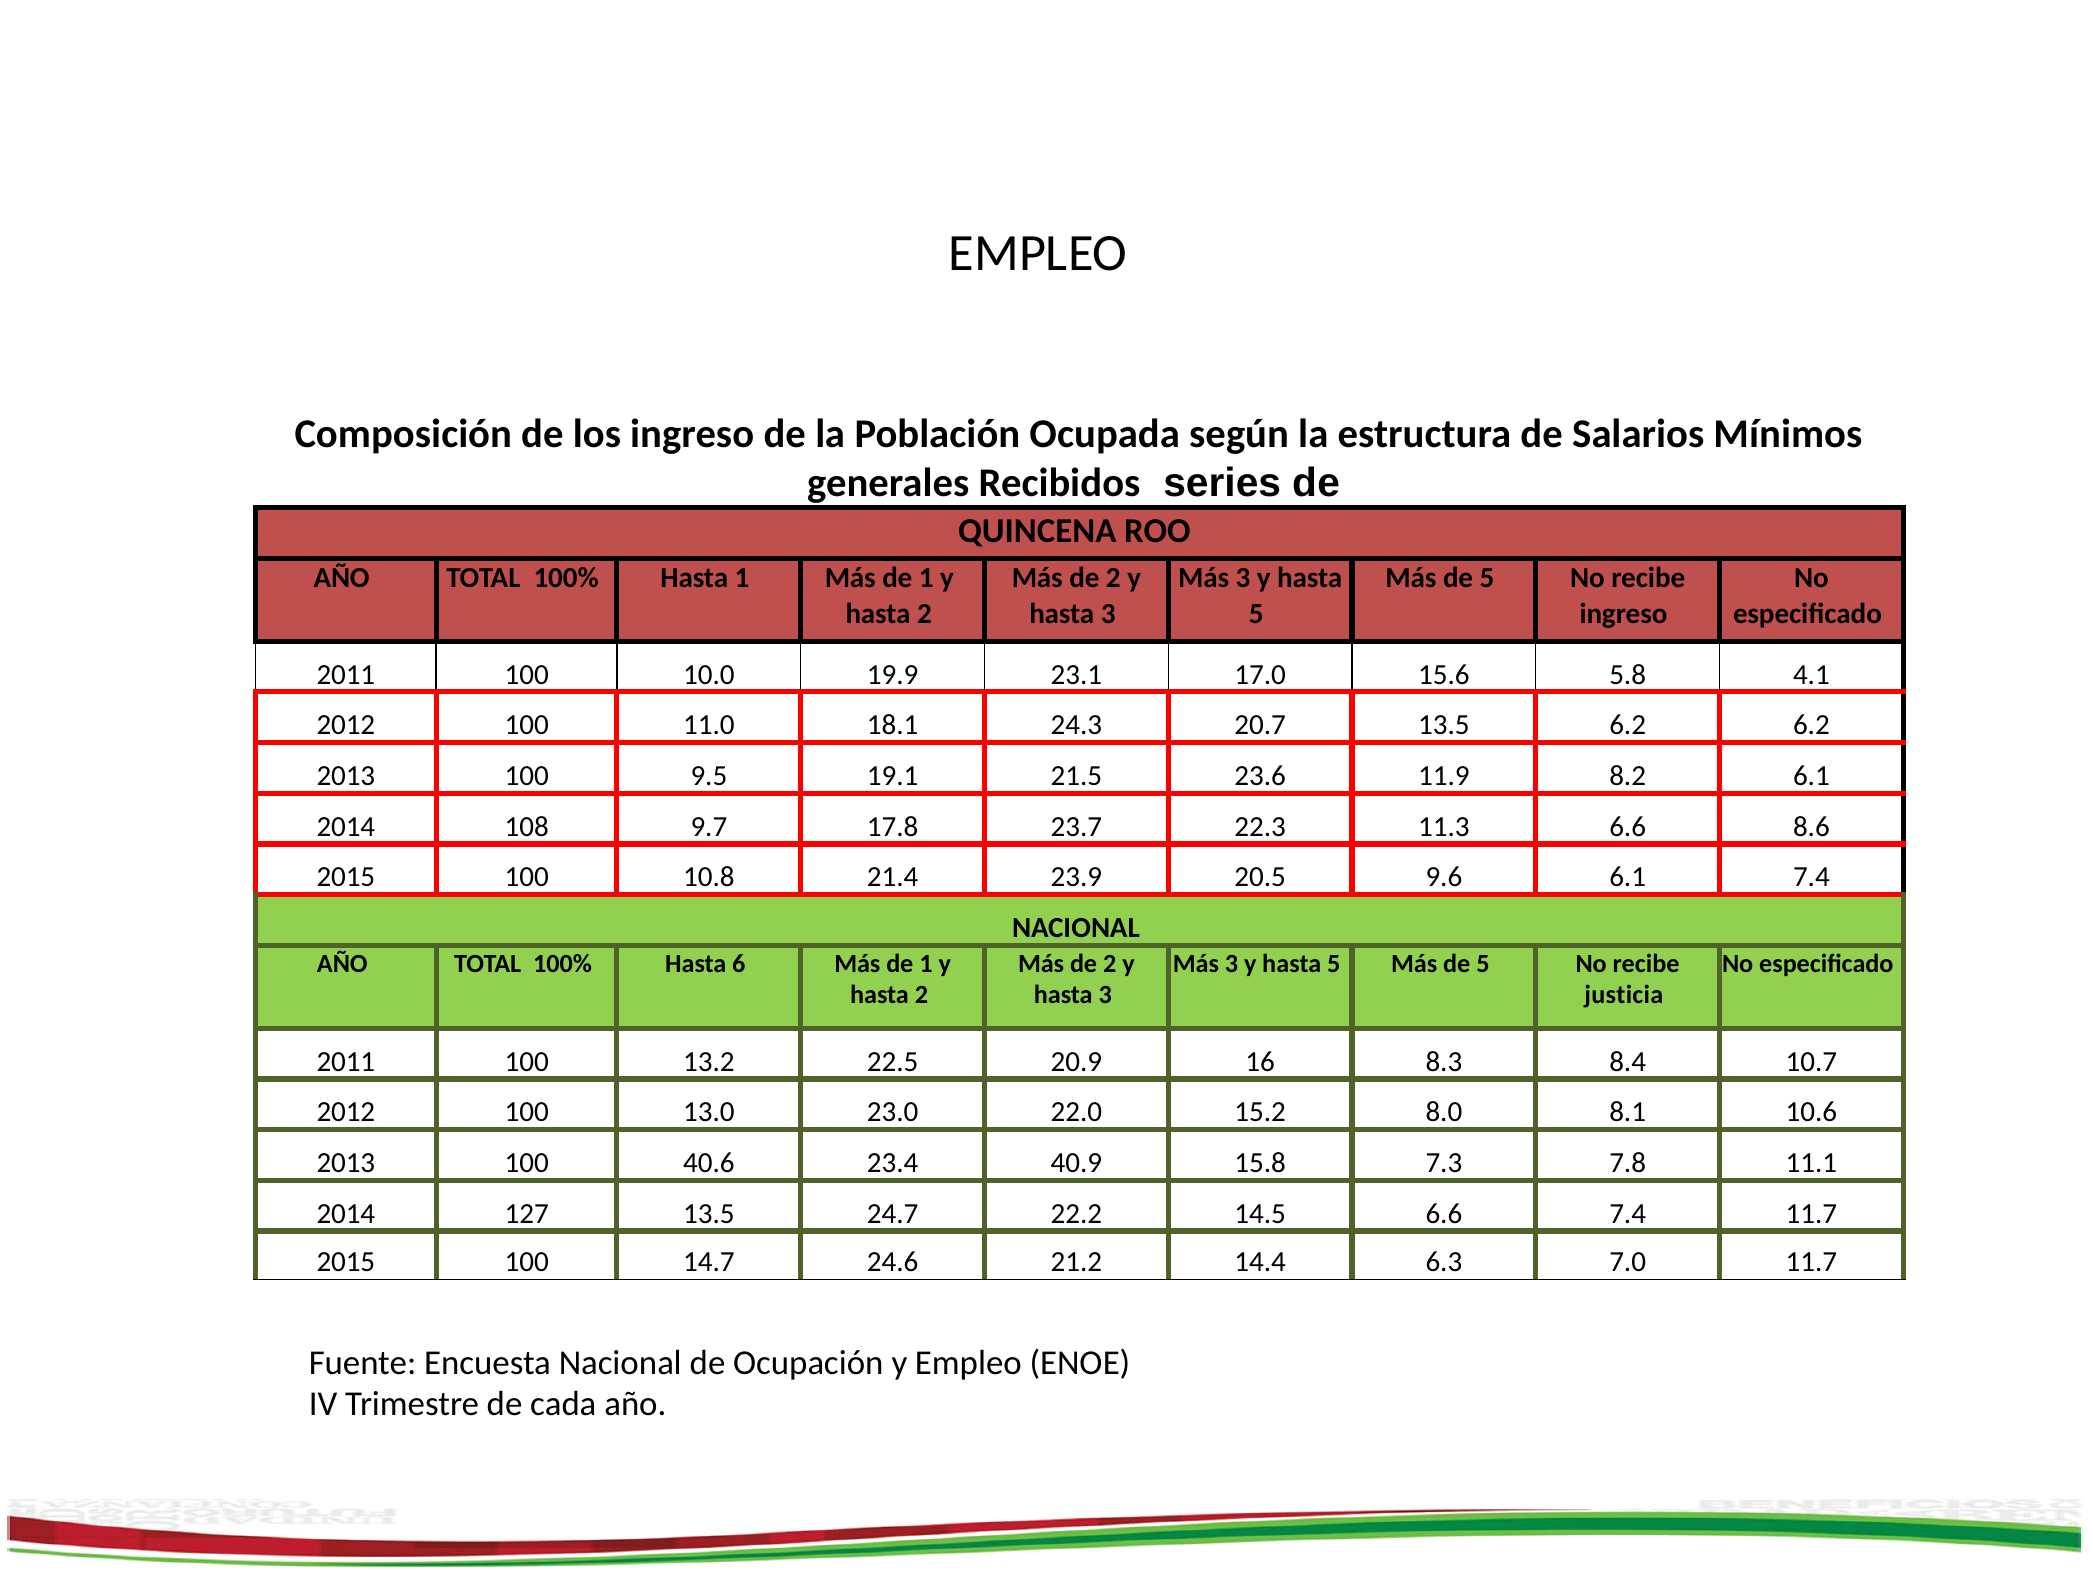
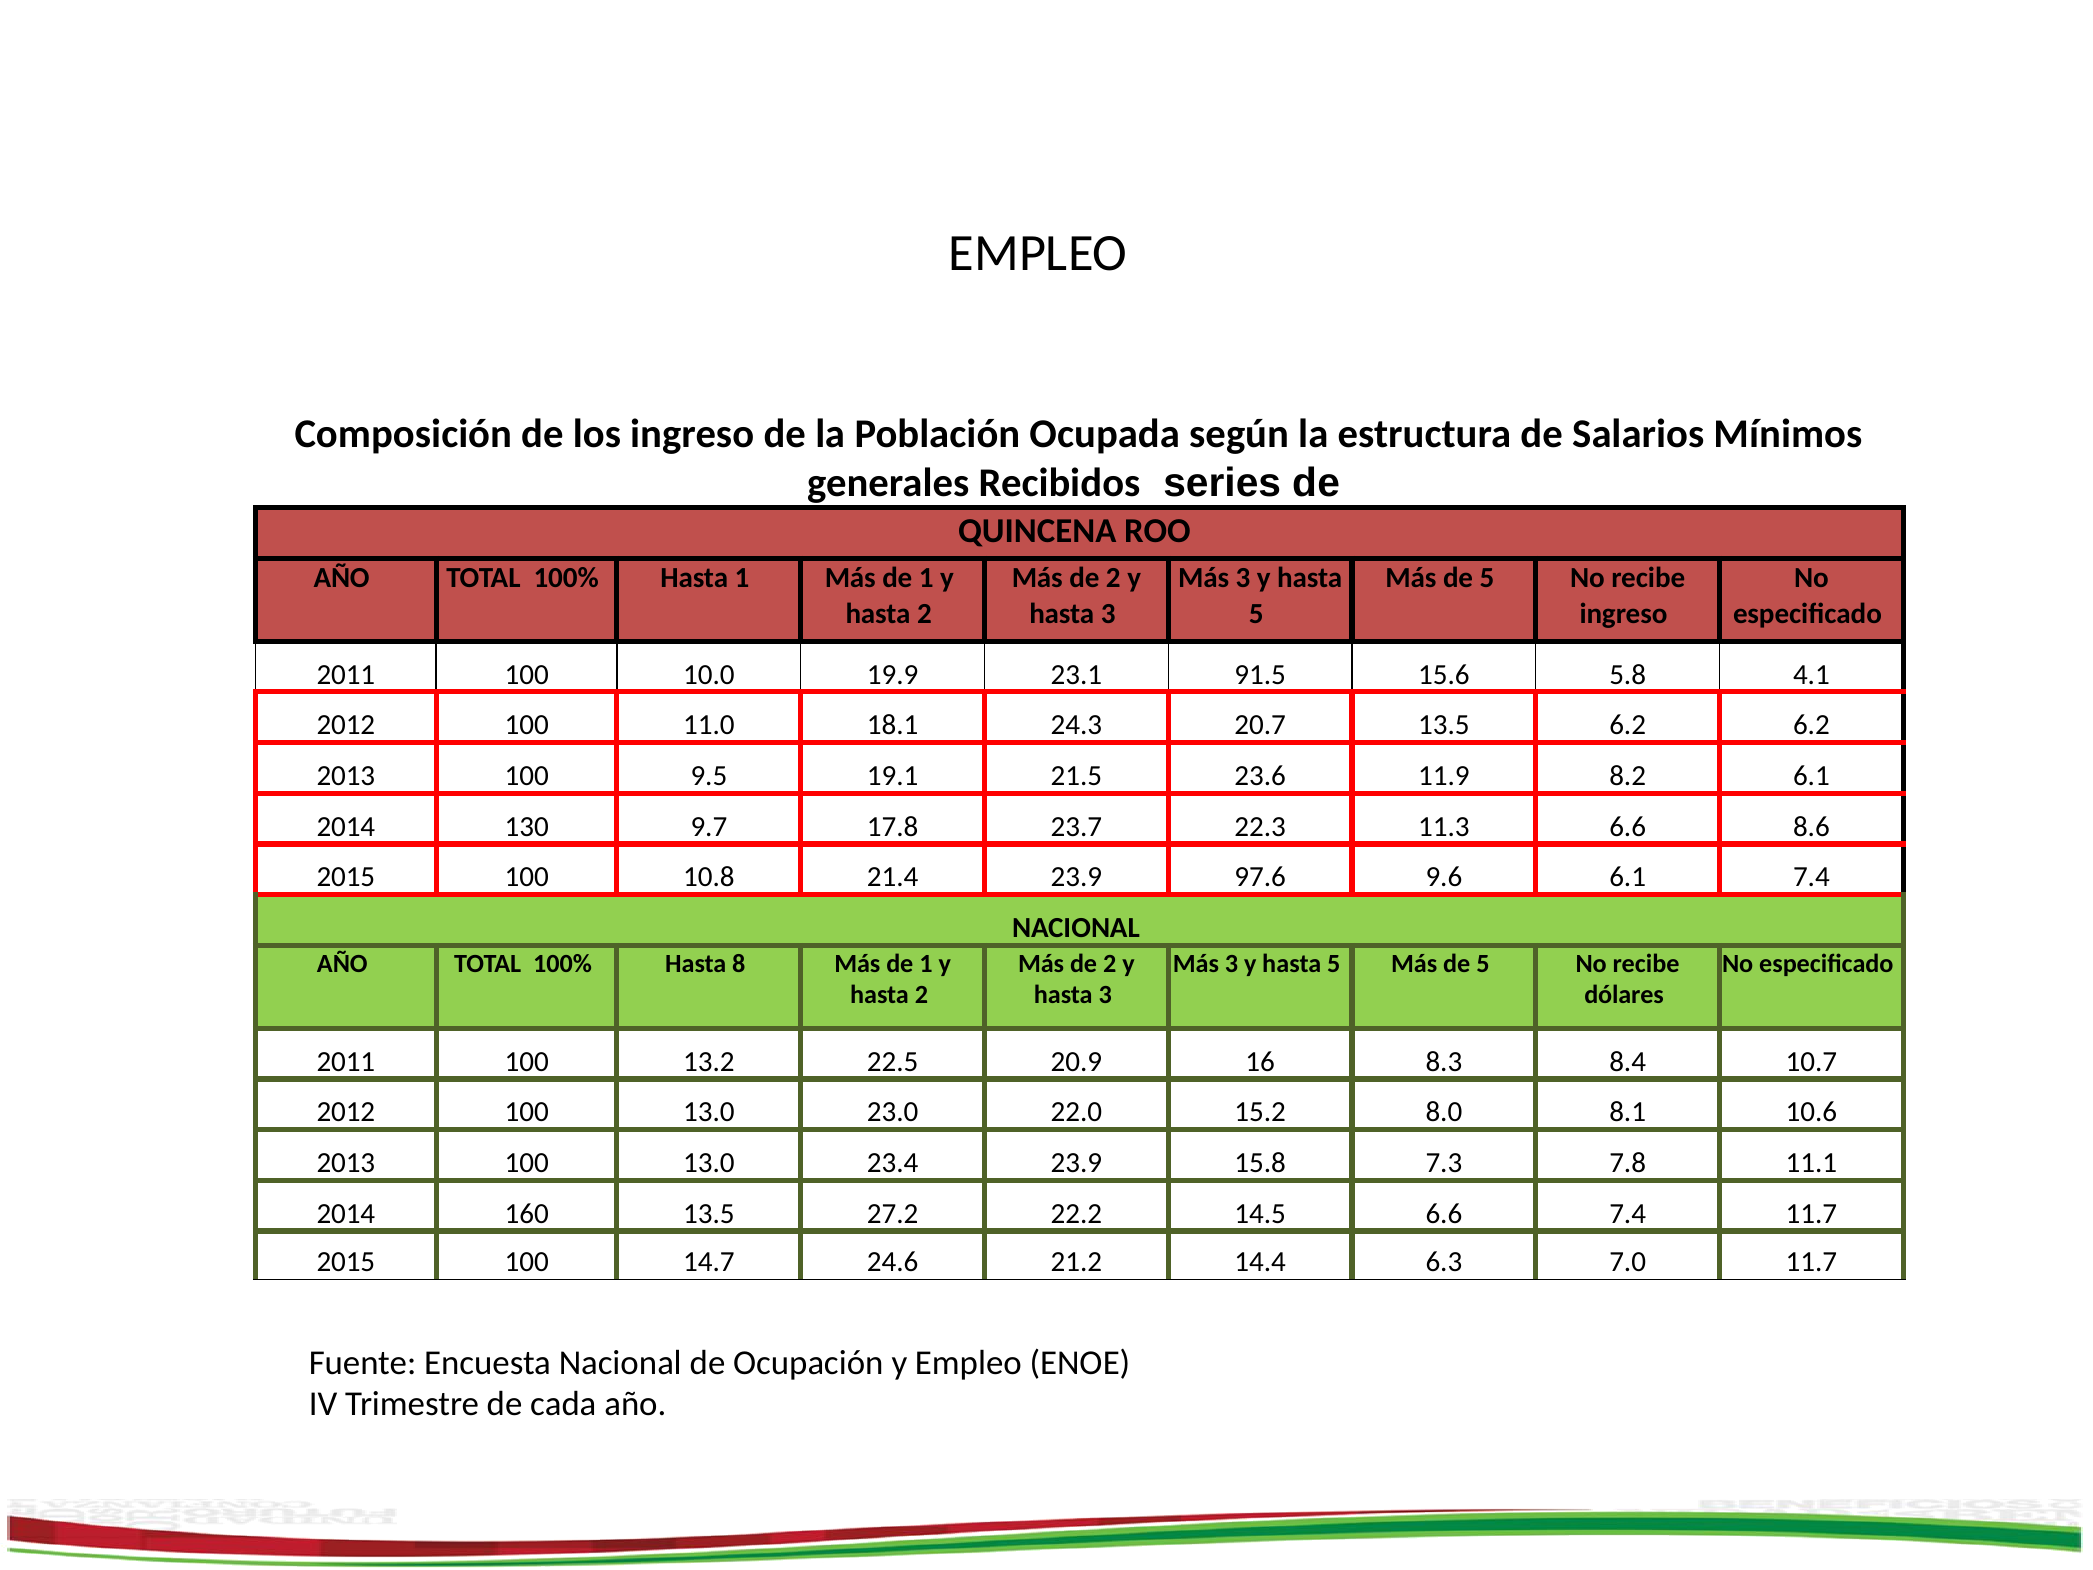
17.0: 17.0 -> 91.5 (1260, 674)
108: 108 -> 130 (527, 827)
20.5: 20.5 -> 97.6 (1260, 877)
6: 6 -> 8 (739, 963)
justicia: justicia -> dólares (1624, 995)
2013 100 40.6: 40.6 -> 13.0 (709, 1163)
23.4 40.9: 40.9 -> 23.9 (1076, 1163)
127: 127 -> 160 (527, 1213)
24.7: 24.7 -> 27.2 (893, 1213)
